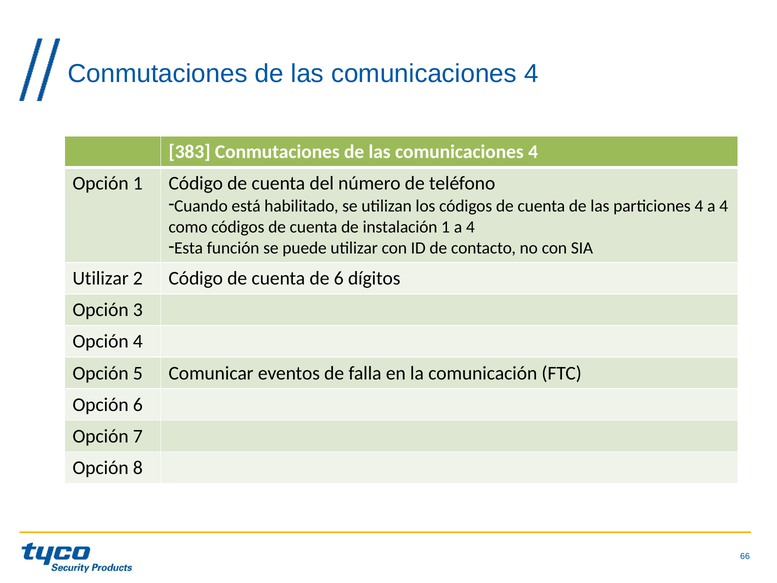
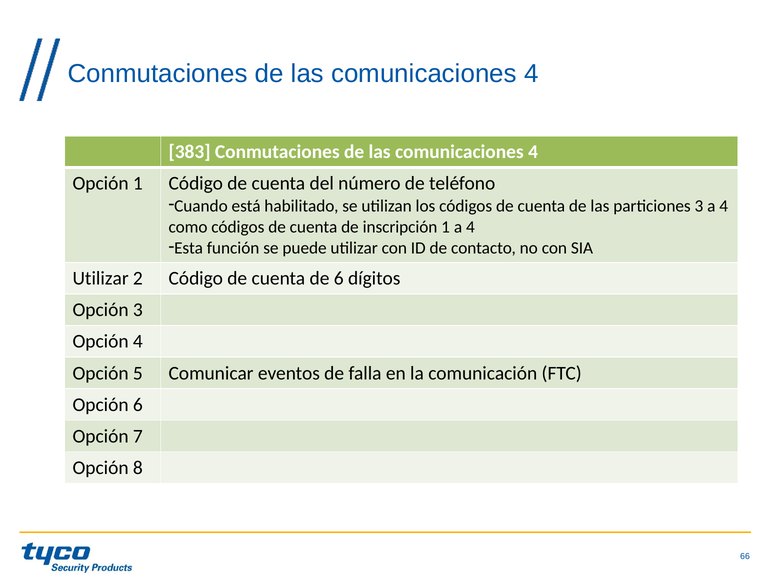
particiones 4: 4 -> 3 (699, 206)
instalación: instalación -> inscripción (400, 227)
